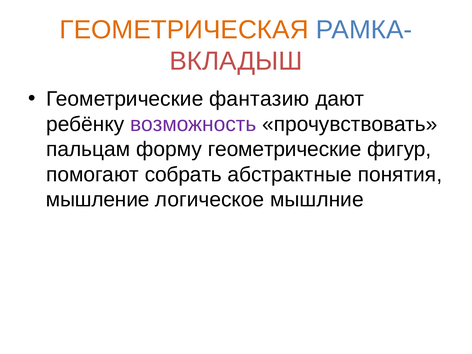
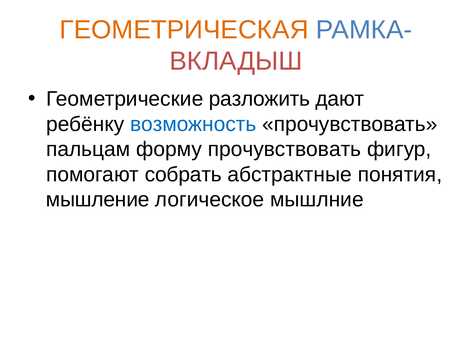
фантазию: фантазию -> разложить (259, 99)
возможность colour: purple -> blue (193, 124)
форму геометрические: геометрические -> прочувствовать (284, 149)
